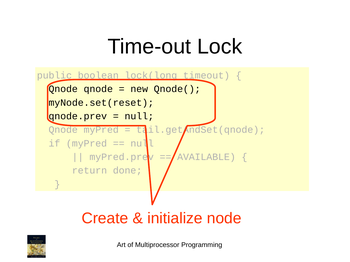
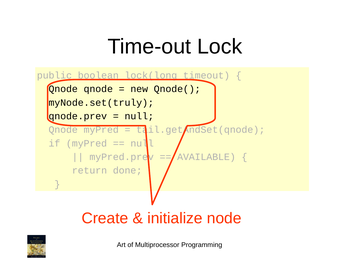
myNode.set(reset: myNode.set(reset -> myNode.set(truly (101, 103)
